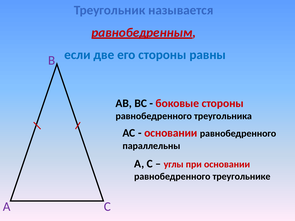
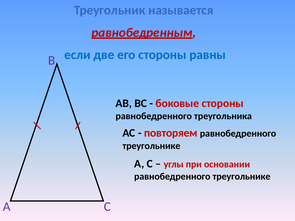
основании: основании -> повторяем (171, 133)
параллельны: параллельны -> треугольнике (151, 146)
